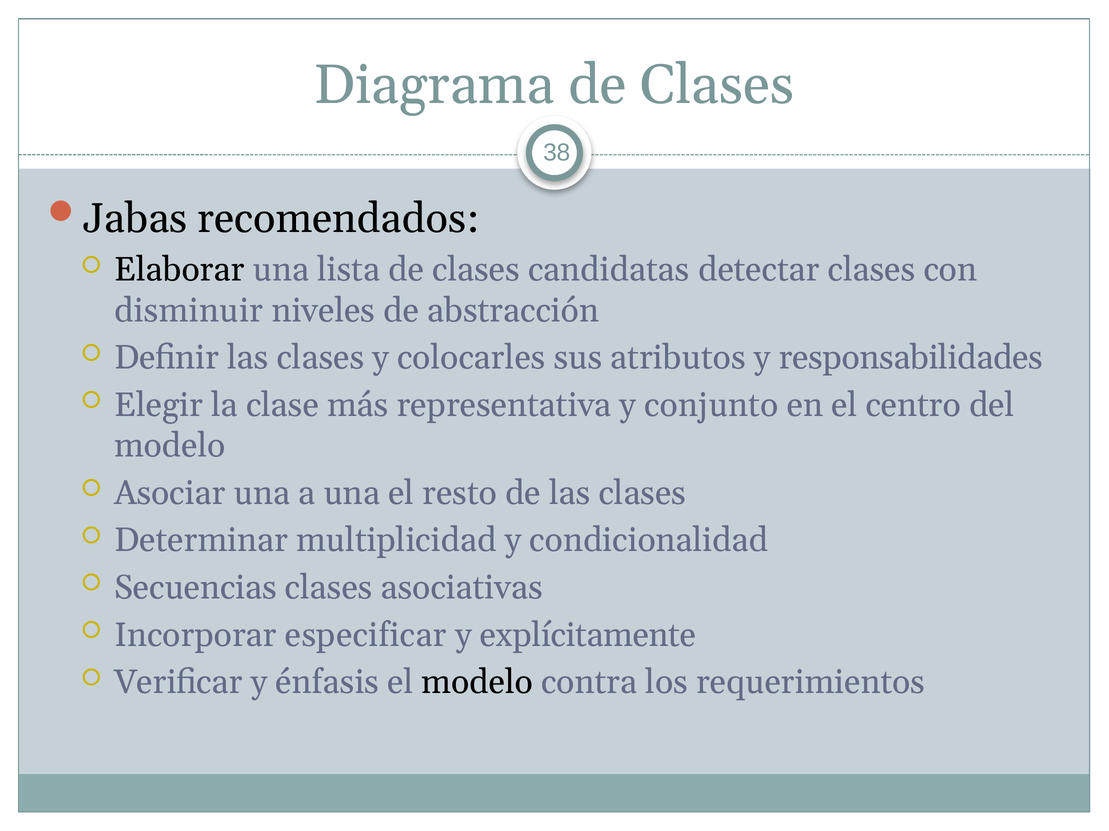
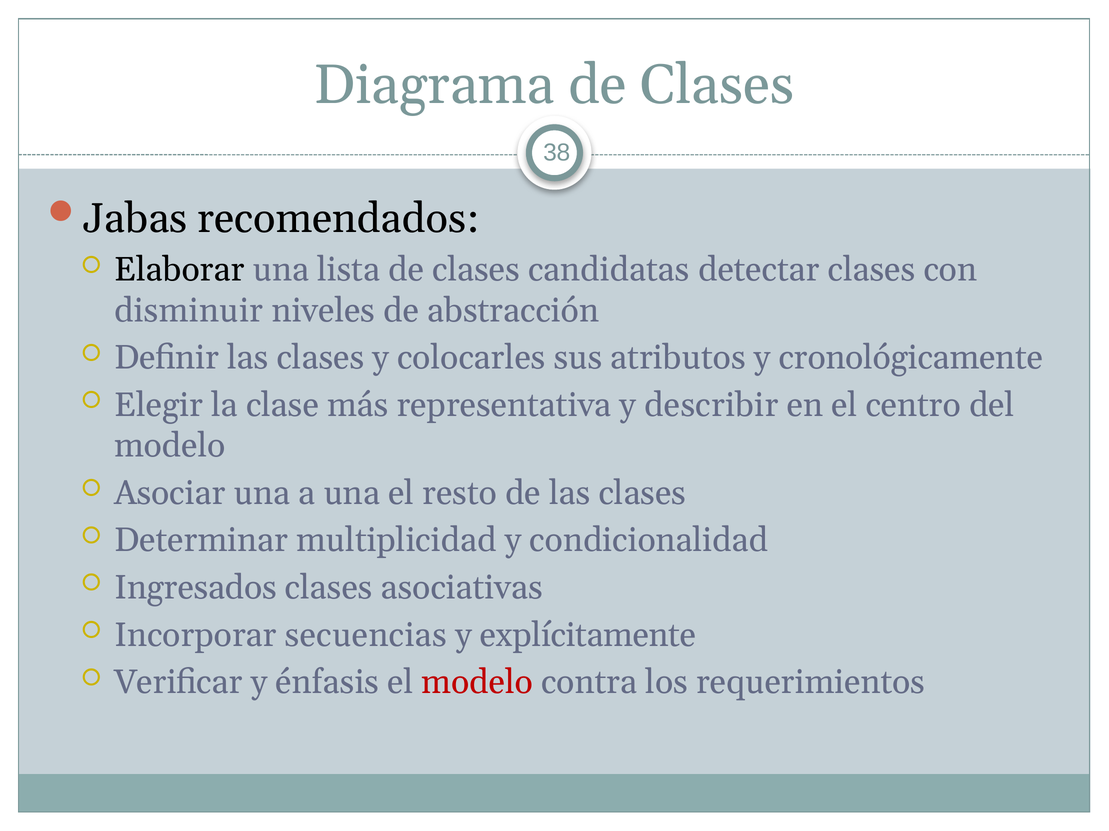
responsabilidades: responsabilidades -> cronológicamente (911, 358)
conjunto: conjunto -> describir (711, 405)
Secuencias: Secuencias -> Ingresados (195, 588)
especificar: especificar -> secuencias (366, 635)
modelo colour: black -> red (477, 683)
